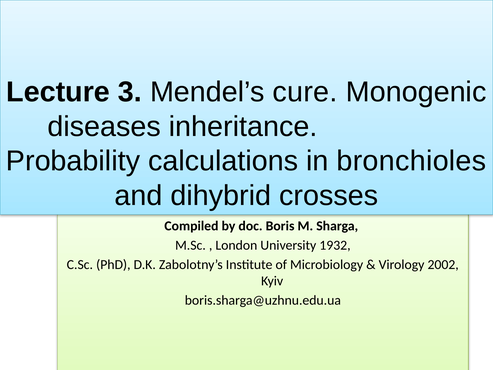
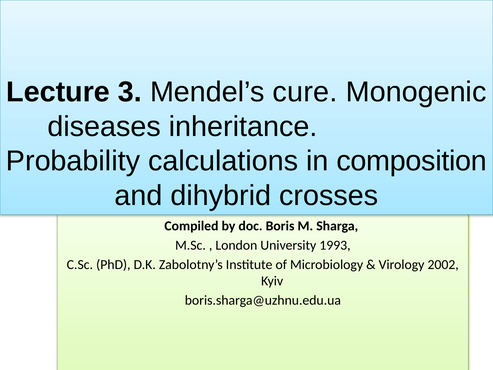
bronchioles: bronchioles -> composition (412, 161)
1932: 1932 -> 1993 (335, 245)
